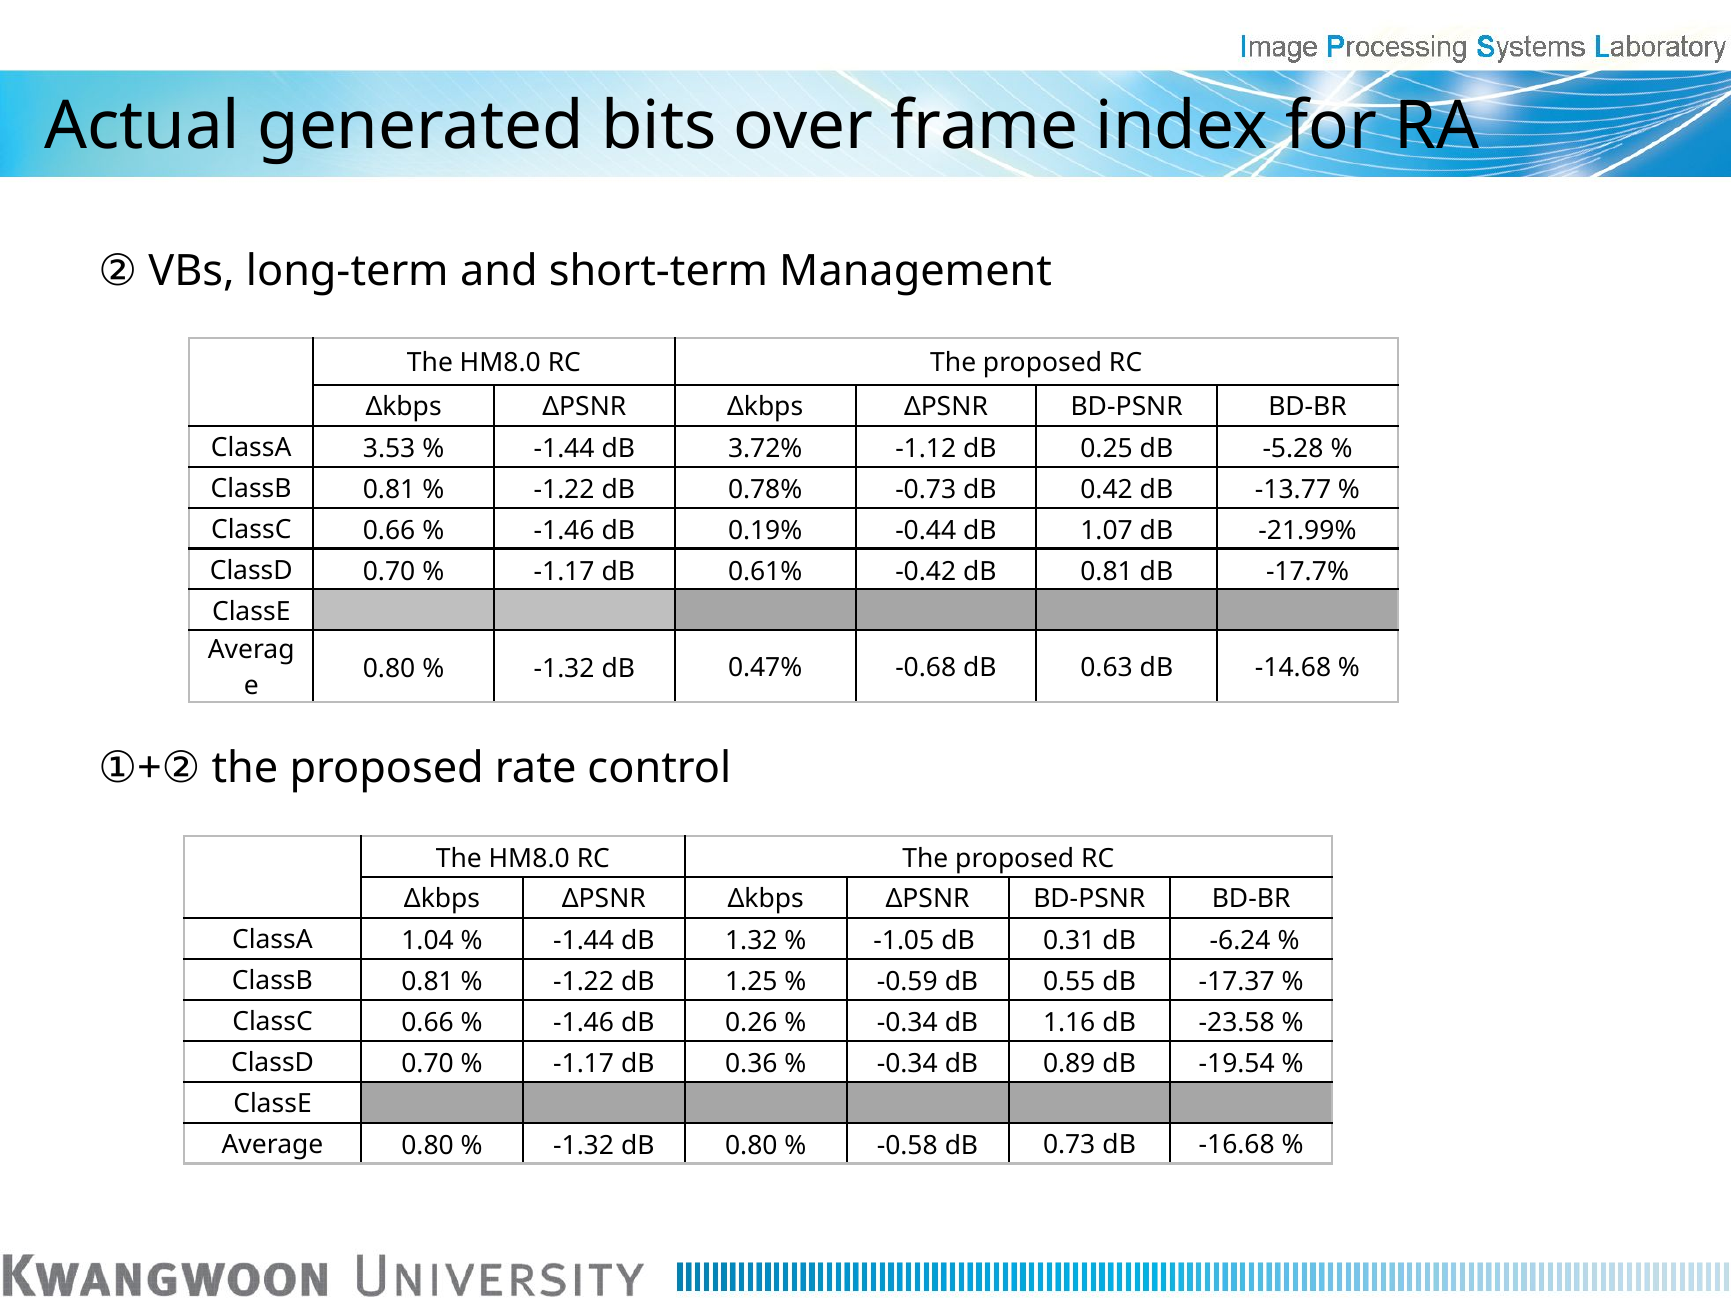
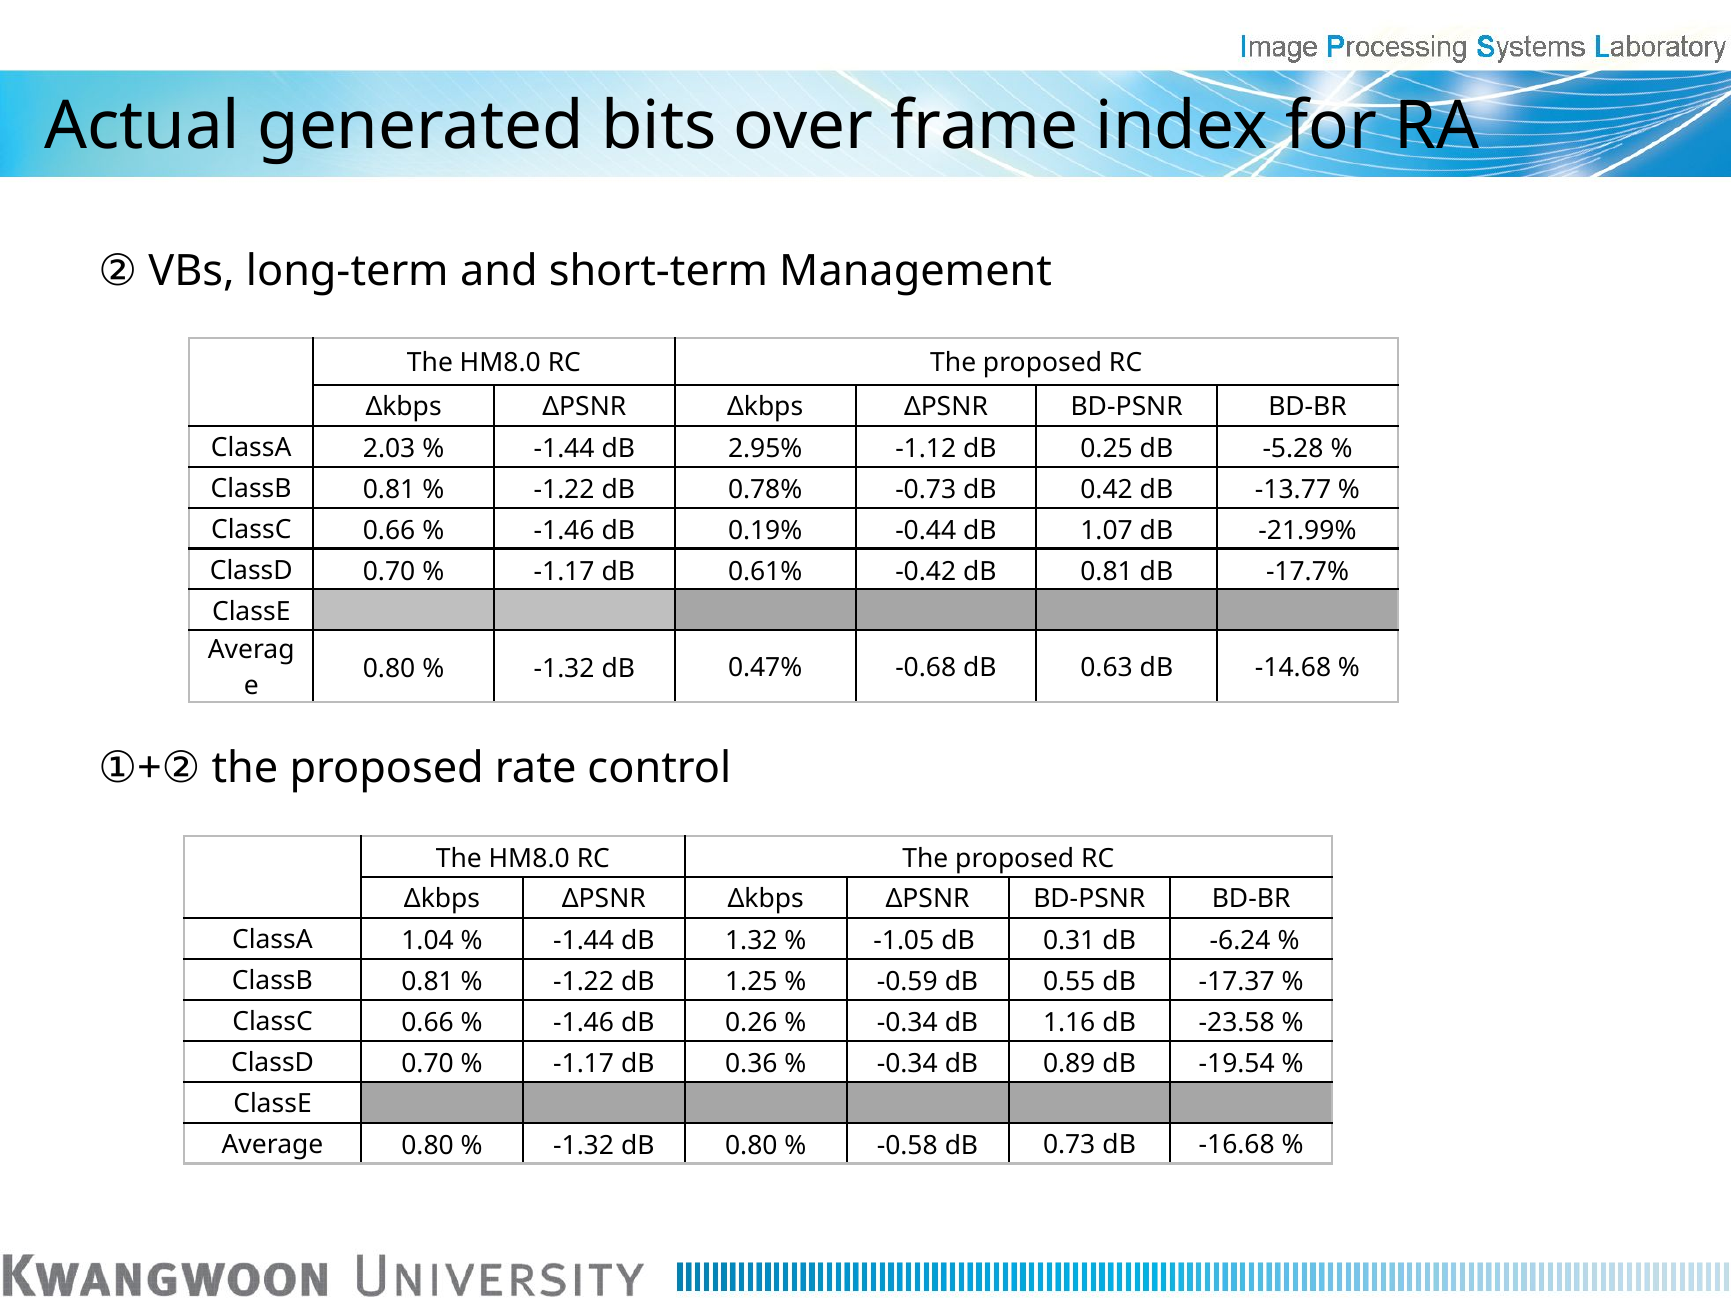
3.53: 3.53 -> 2.03 (389, 449)
3.72%: 3.72% -> 2.95% (765, 449)
